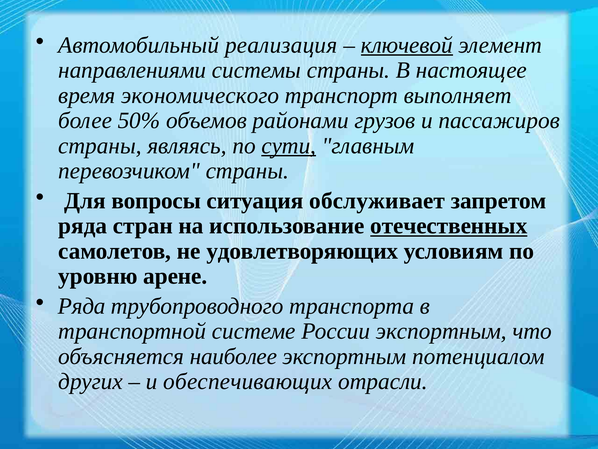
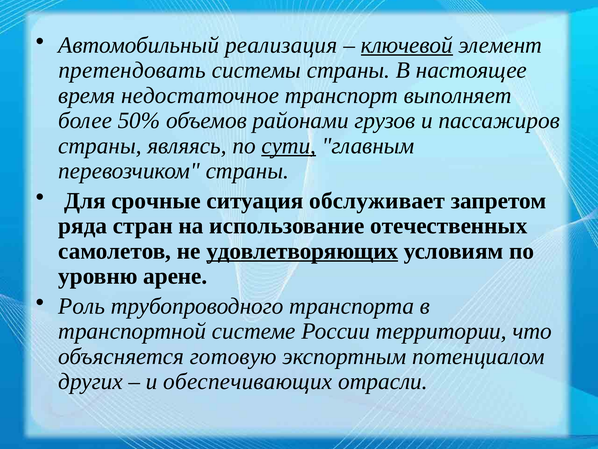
направлениями: направлениями -> претендовать (132, 70)
экономического: экономического -> недостаточное (200, 95)
вопросы: вопросы -> срочные (156, 201)
отечественных underline: present -> none (449, 226)
удовлетворяющих underline: none -> present (302, 251)
Ряда: Ряда -> Роль (82, 306)
России экспортным: экспортным -> территории (441, 331)
наиболее: наиболее -> готовую (233, 356)
